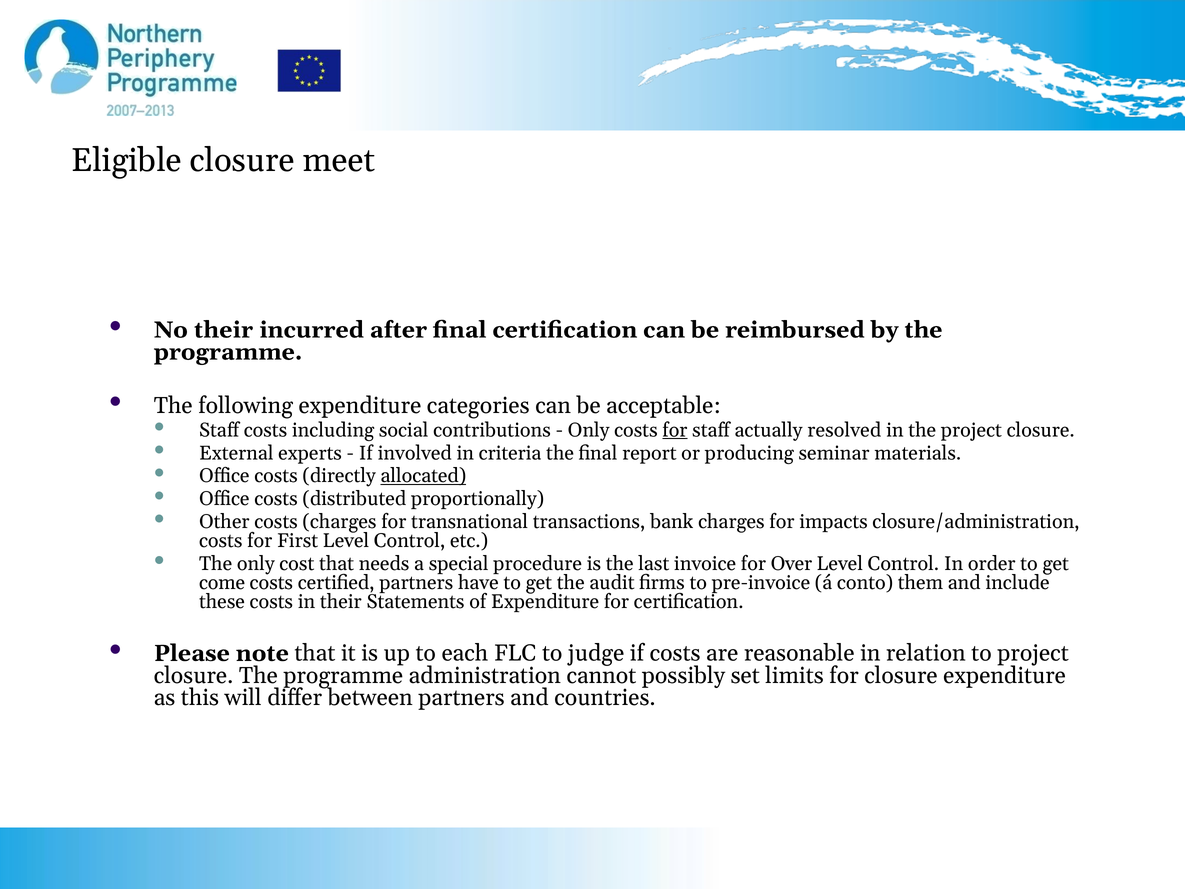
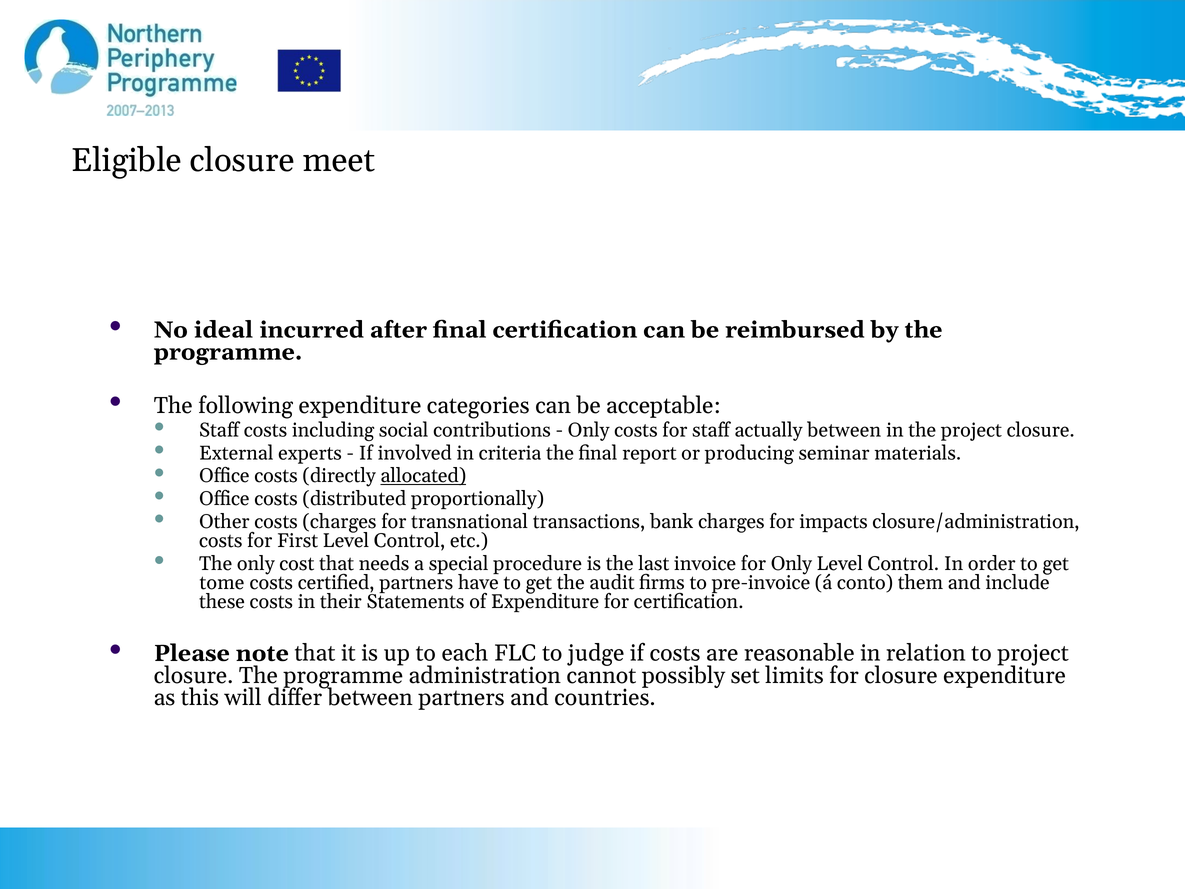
No their: their -> ideal (224, 330)
for underline: present -> none (675, 430)
actually resolved: resolved -> between (844, 430)
for Over: Over -> Only (791, 563)
come: come -> tome (222, 582)
